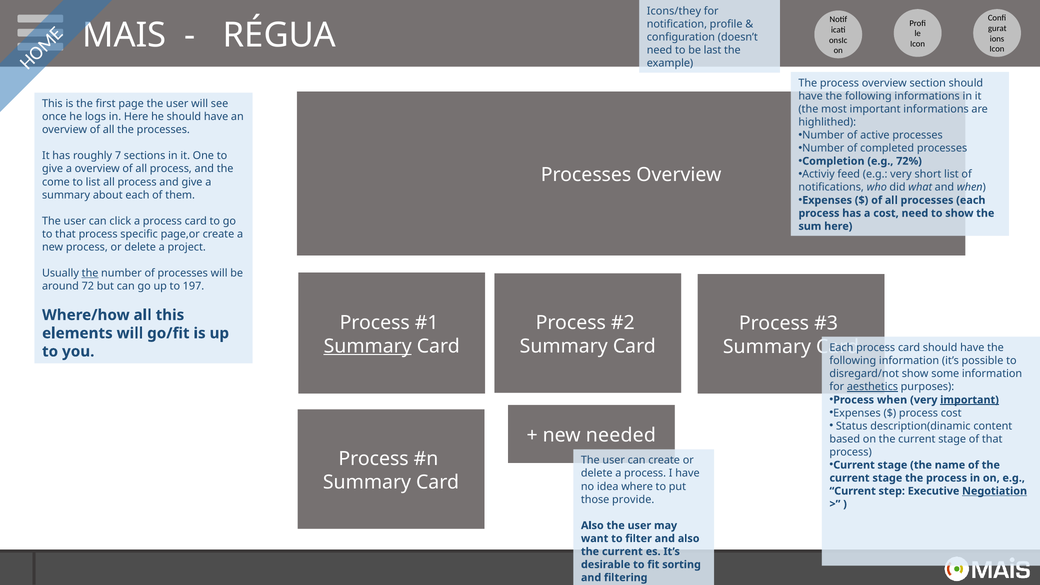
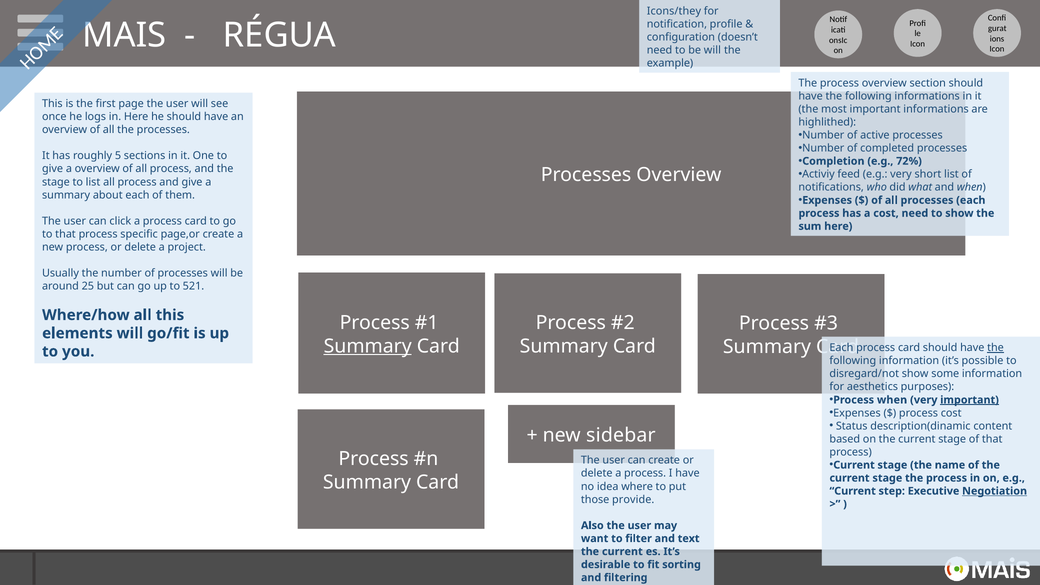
be last: last -> will (712, 50)
7: 7 -> 5 (118, 156)
come: come -> stage (56, 182)
the underline: present -> none (90, 273)
72: 72 -> 25 (88, 286)
197: 197 -> 521 (193, 286)
the underline: none -> present (996, 348)
aesthetics underline: present -> none (872, 387)
needed: needed -> sidebar (621, 435)
and also: also -> text (689, 539)
